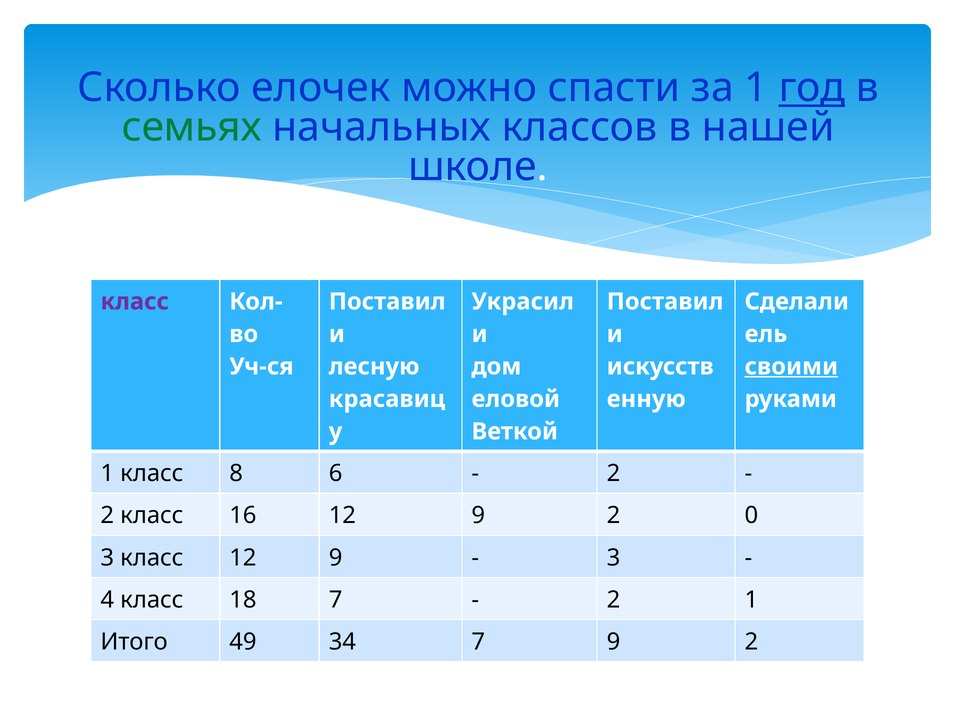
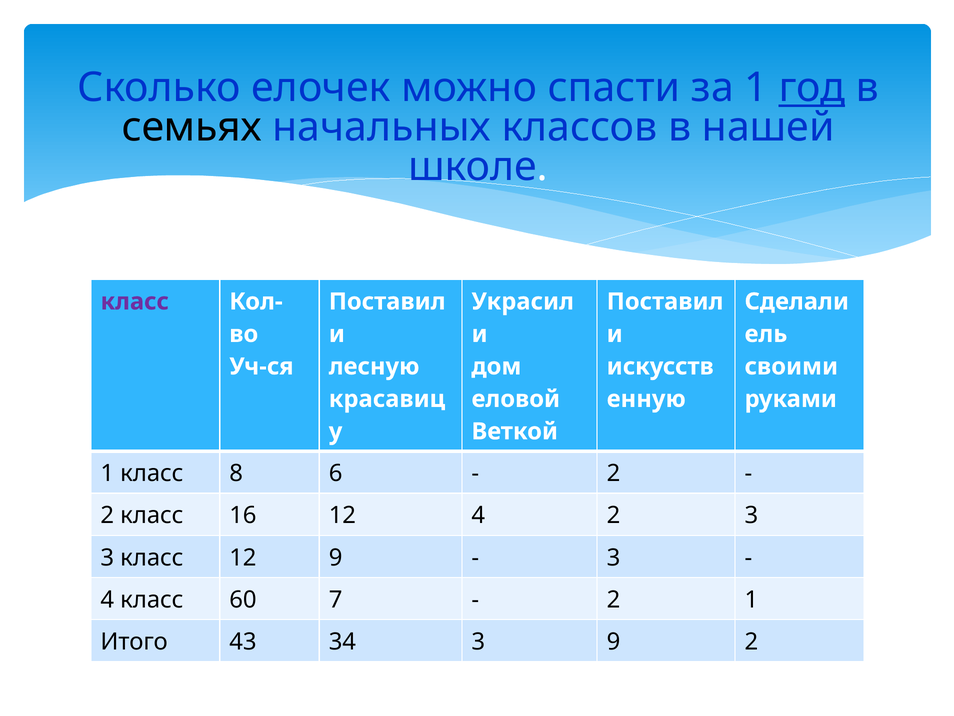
семьях colour: green -> black (192, 127)
своими underline: present -> none (791, 366)
16 12 9: 9 -> 4 (478, 515)
2 0: 0 -> 3 (751, 515)
18: 18 -> 60 (243, 599)
49: 49 -> 43 (243, 641)
34 7: 7 -> 3 (478, 641)
